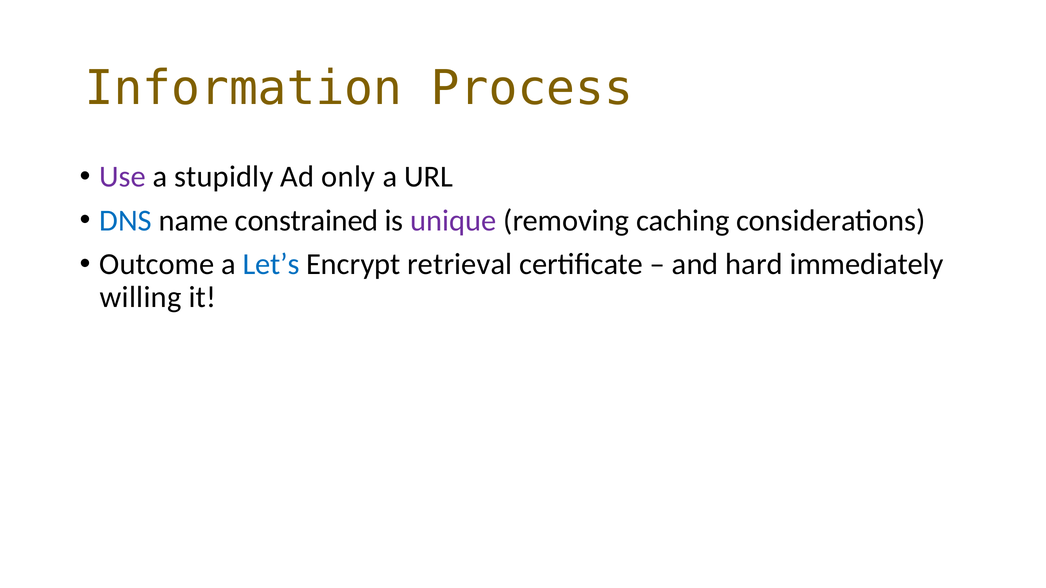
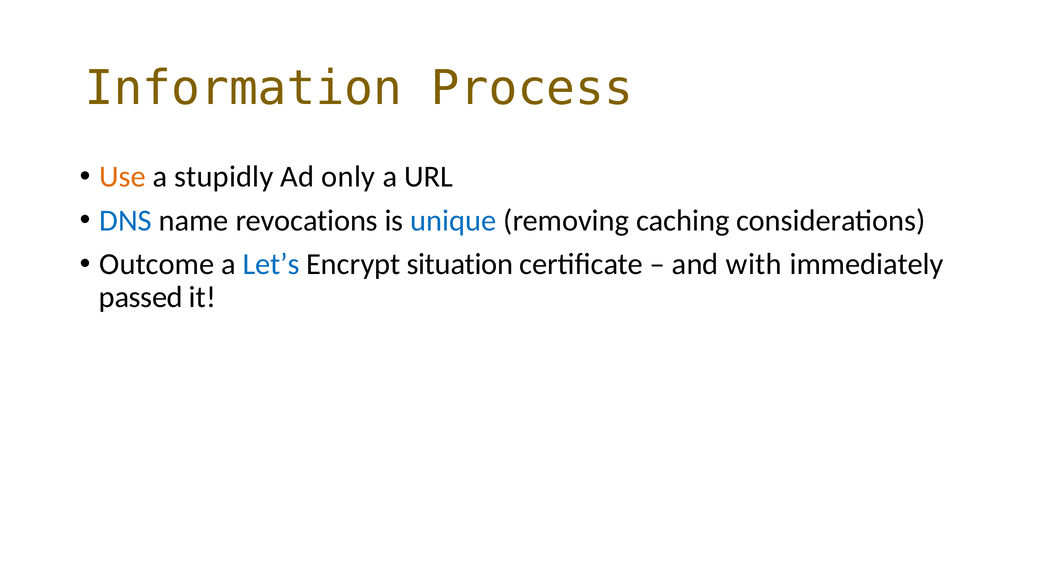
Use colour: purple -> orange (123, 177)
constrained: constrained -> revocations (307, 221)
unique colour: purple -> blue (453, 221)
retrieval: retrieval -> situation (460, 265)
hard: hard -> with (754, 265)
willing: willing -> passed (141, 298)
